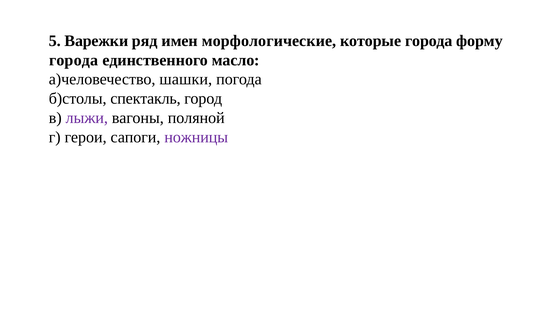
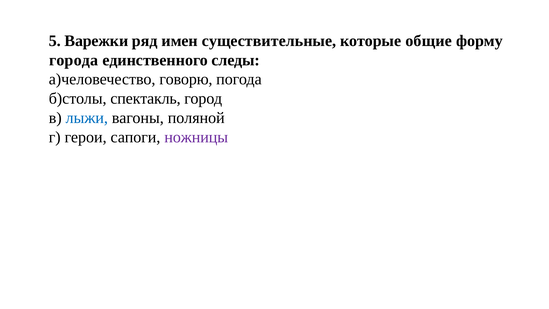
морфологические: морфологические -> существительные (269, 41)
которые города: города -> общие (429, 41)
масло: масло -> следы (236, 60)
шашки: шашки -> говорю (186, 79)
лыжи colour: purple -> blue (87, 118)
